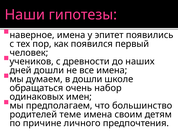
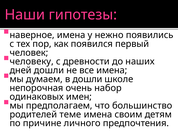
эпитет: эпитет -> нежно (109, 35)
учеников: учеников -> человеку (32, 61)
обращаться: обращаться -> непорочная (36, 88)
